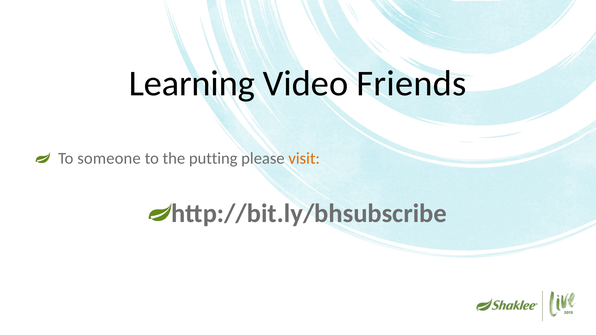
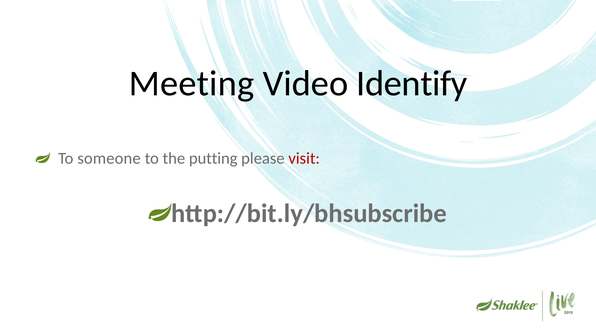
Learning: Learning -> Meeting (192, 83)
Friends: Friends -> Identify (412, 83)
visit colour: orange -> red (304, 159)
